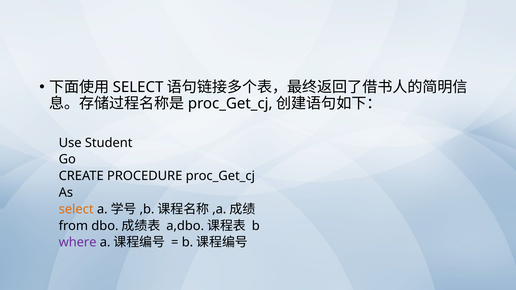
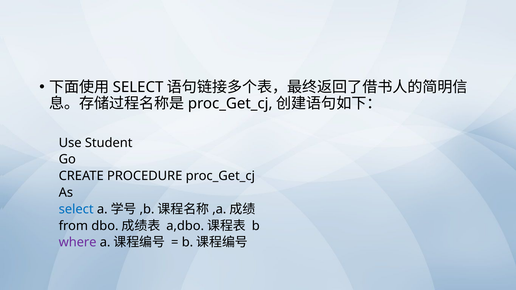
select colour: orange -> blue (76, 209)
